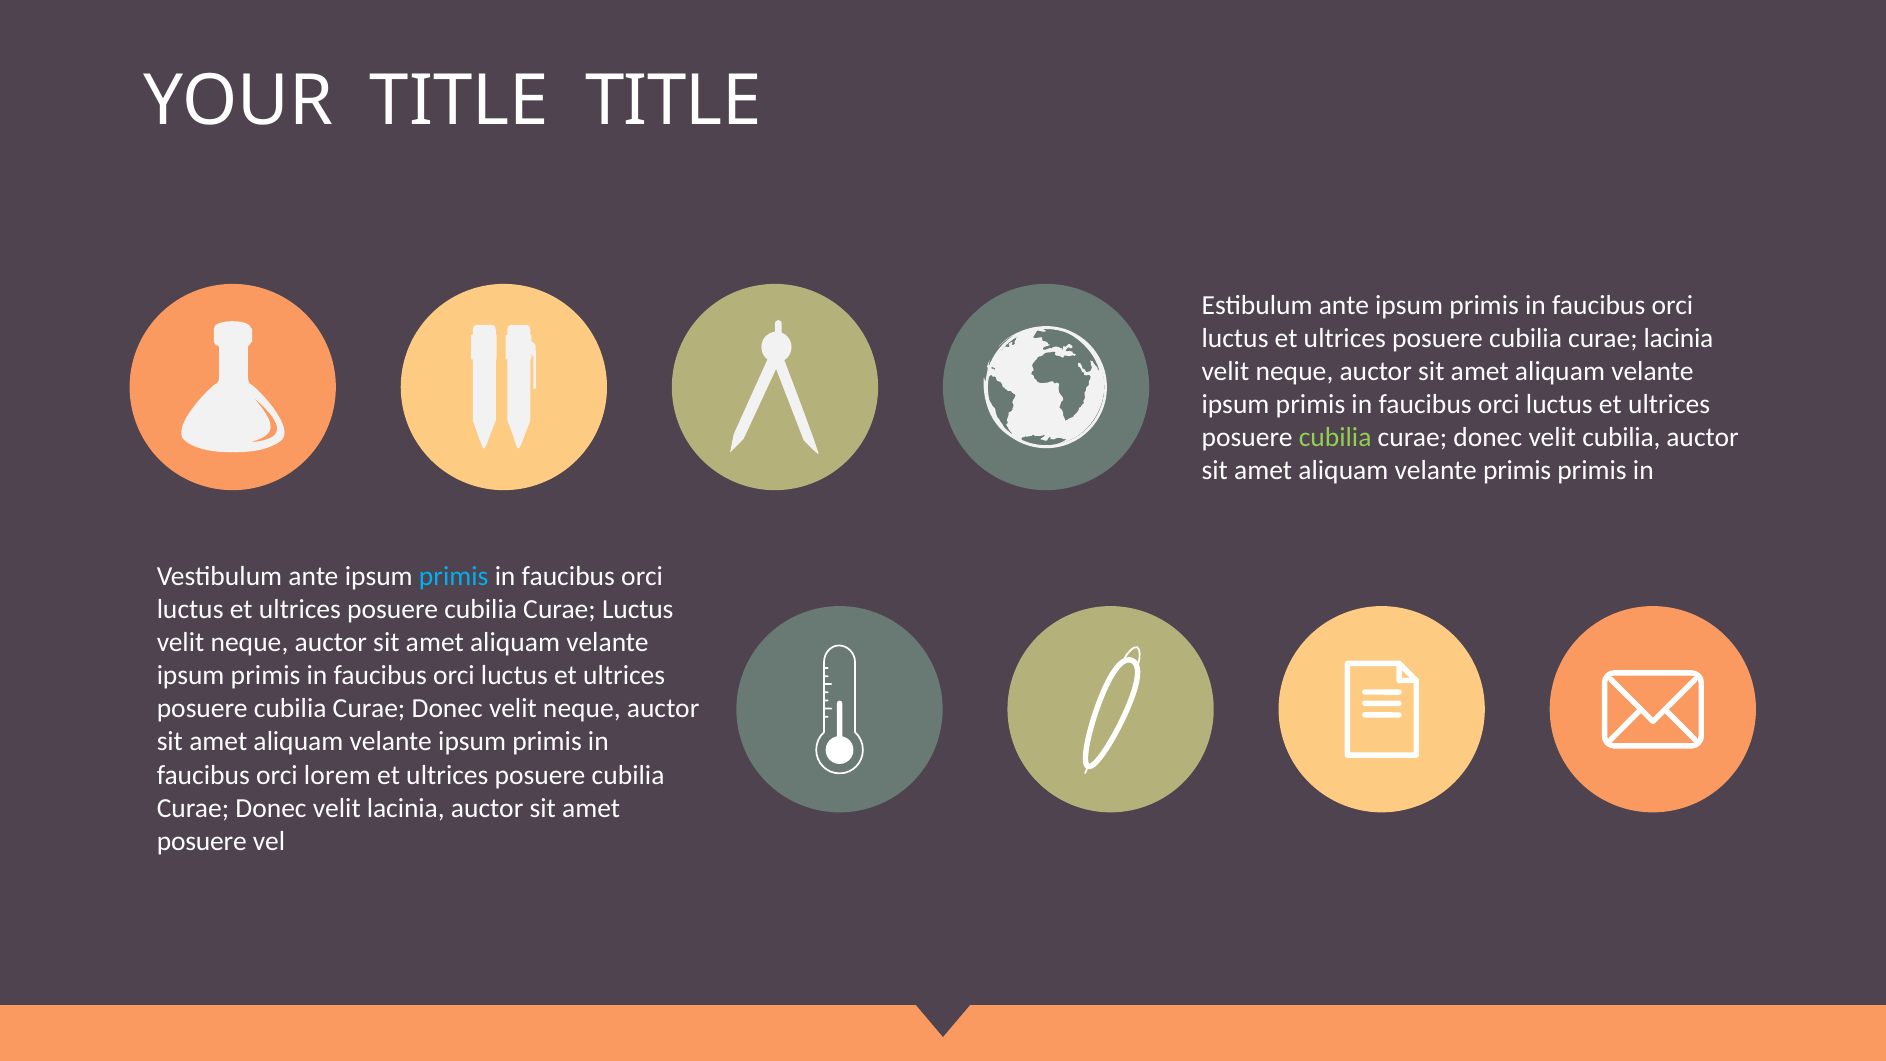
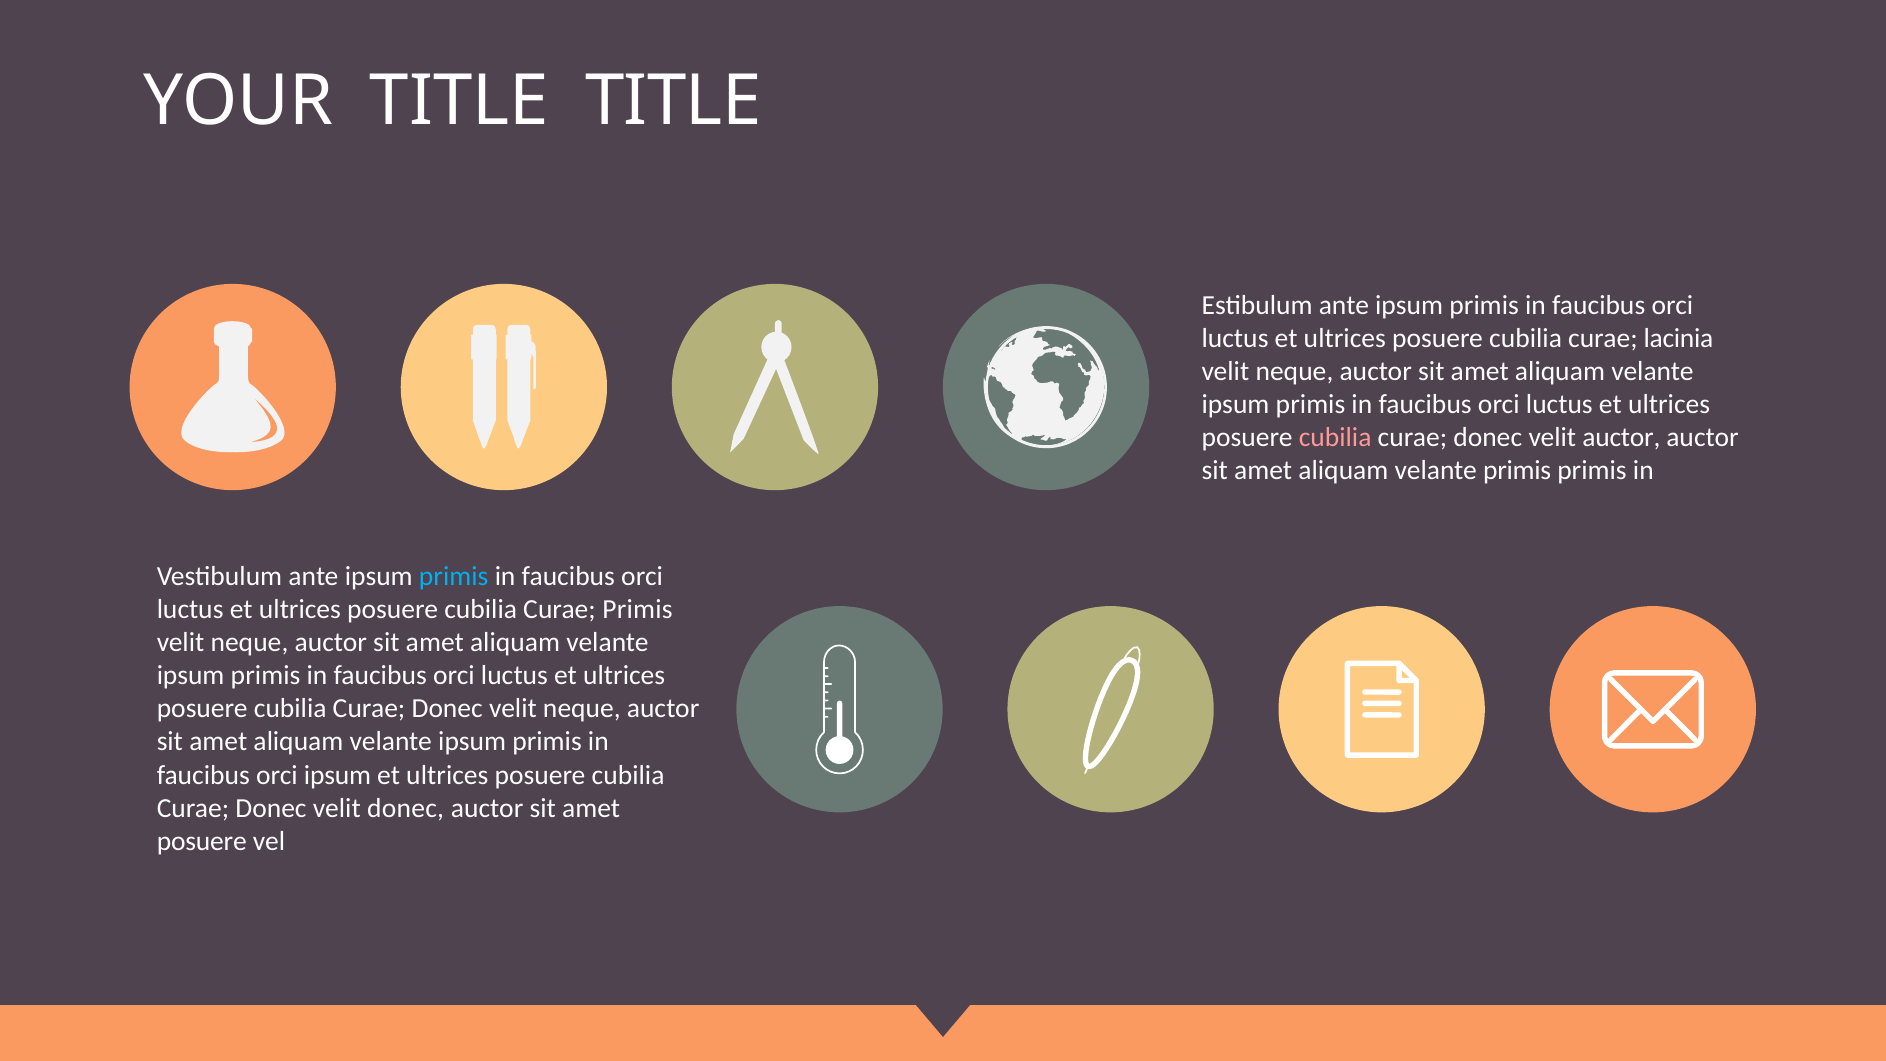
cubilia colour: light green -> pink (1335, 437)
velit cubilia: cubilia -> auctor (1621, 437)
Curae Luctus: Luctus -> Primis (638, 610)
orci lorem: lorem -> ipsum (338, 775)
velit lacinia: lacinia -> donec (406, 808)
